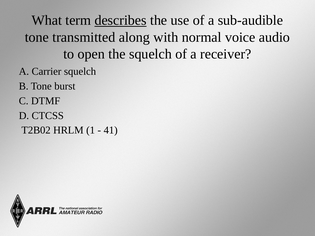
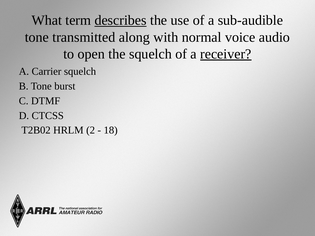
receiver underline: none -> present (226, 54)
1: 1 -> 2 (91, 130)
41: 41 -> 18 (111, 130)
